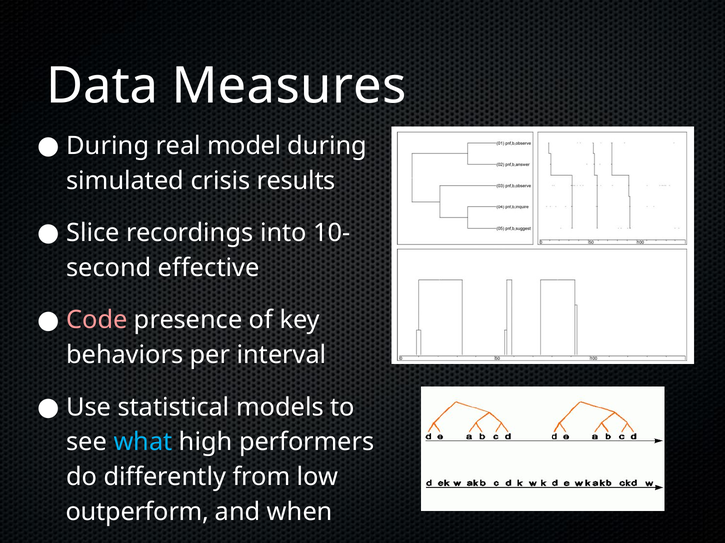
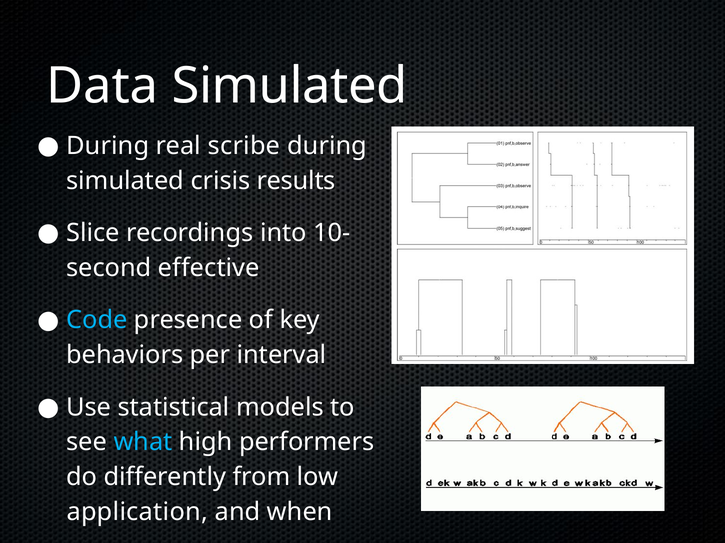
Data Measures: Measures -> Simulated (290, 86)
model: model -> scribe (244, 146)
Code colour: pink -> light blue (97, 320)
outperform: outperform -> application (137, 513)
